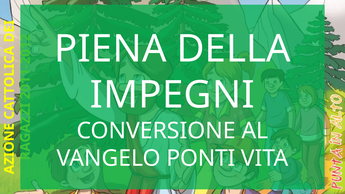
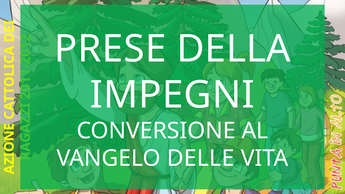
PIENA: PIENA -> PRESE (110, 49)
PONTI: PONTI -> DELLE (201, 158)
